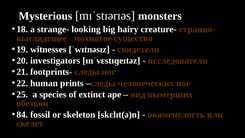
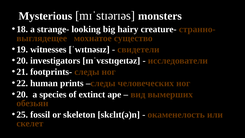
25: 25 -> 20 (22, 94)
84: 84 -> 25 (22, 114)
